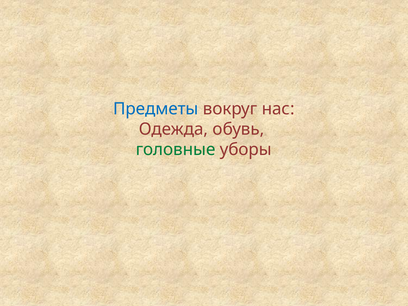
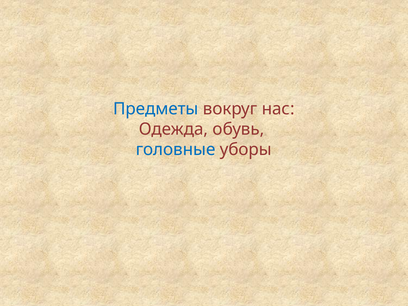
головные colour: green -> blue (176, 150)
